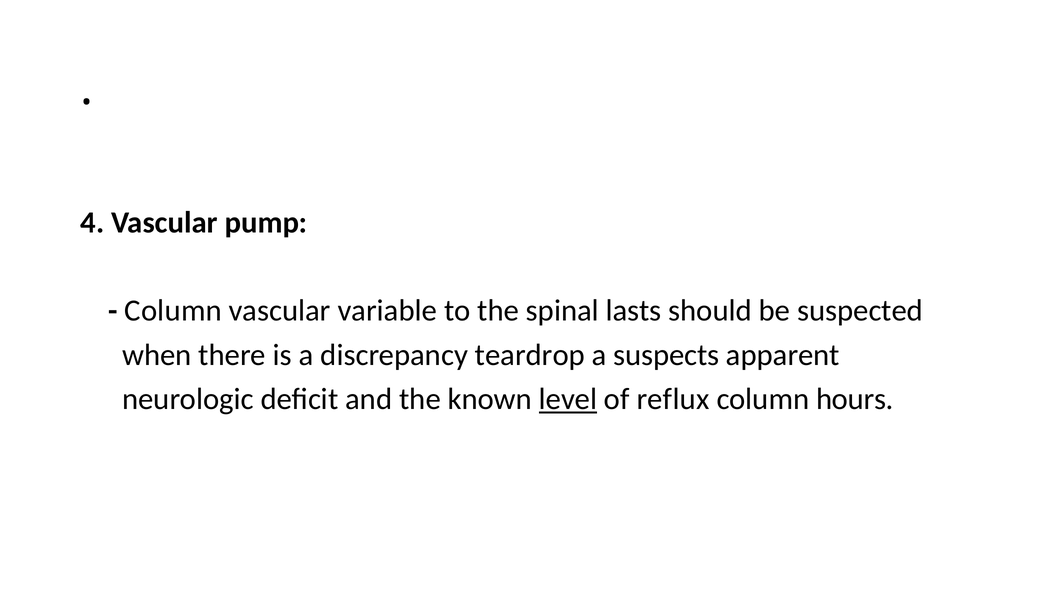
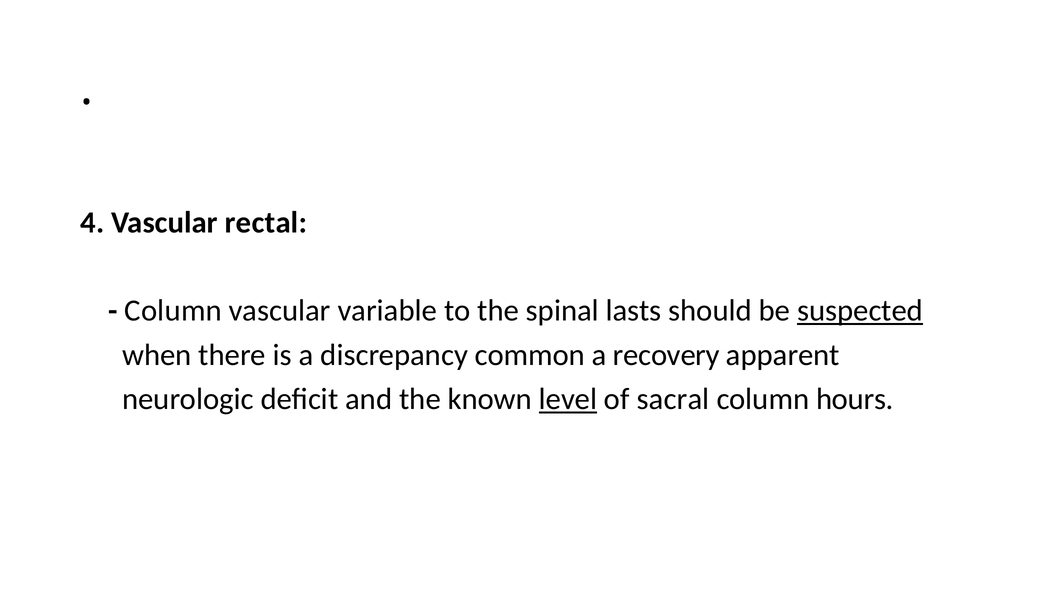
pump: pump -> rectal (266, 223)
suspected underline: none -> present (860, 311)
teardrop: teardrop -> common (530, 355)
suspects: suspects -> recovery (666, 355)
reflux: reflux -> sacral (673, 400)
